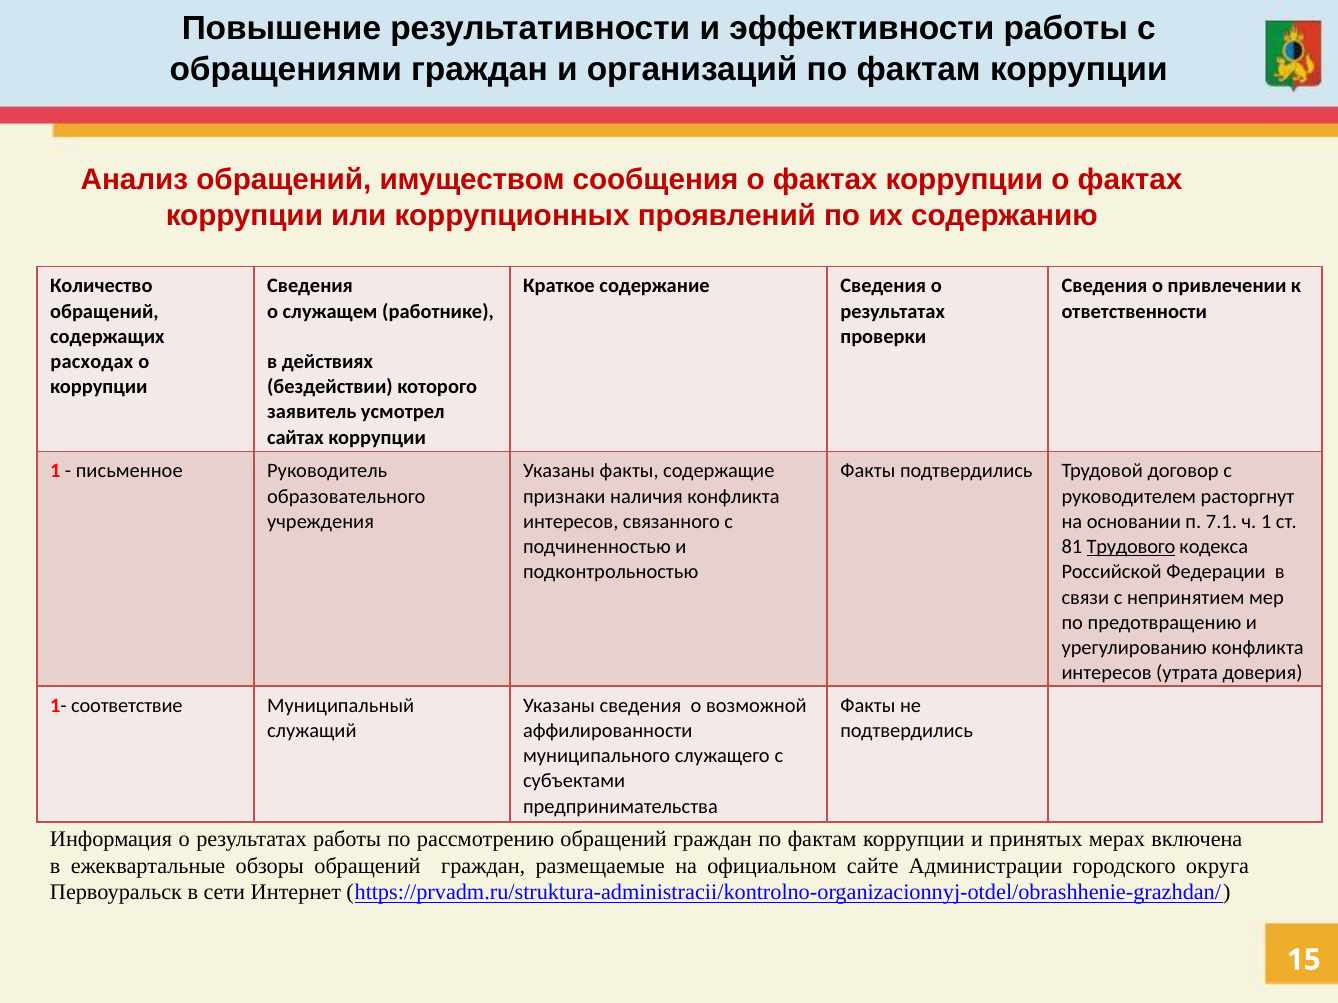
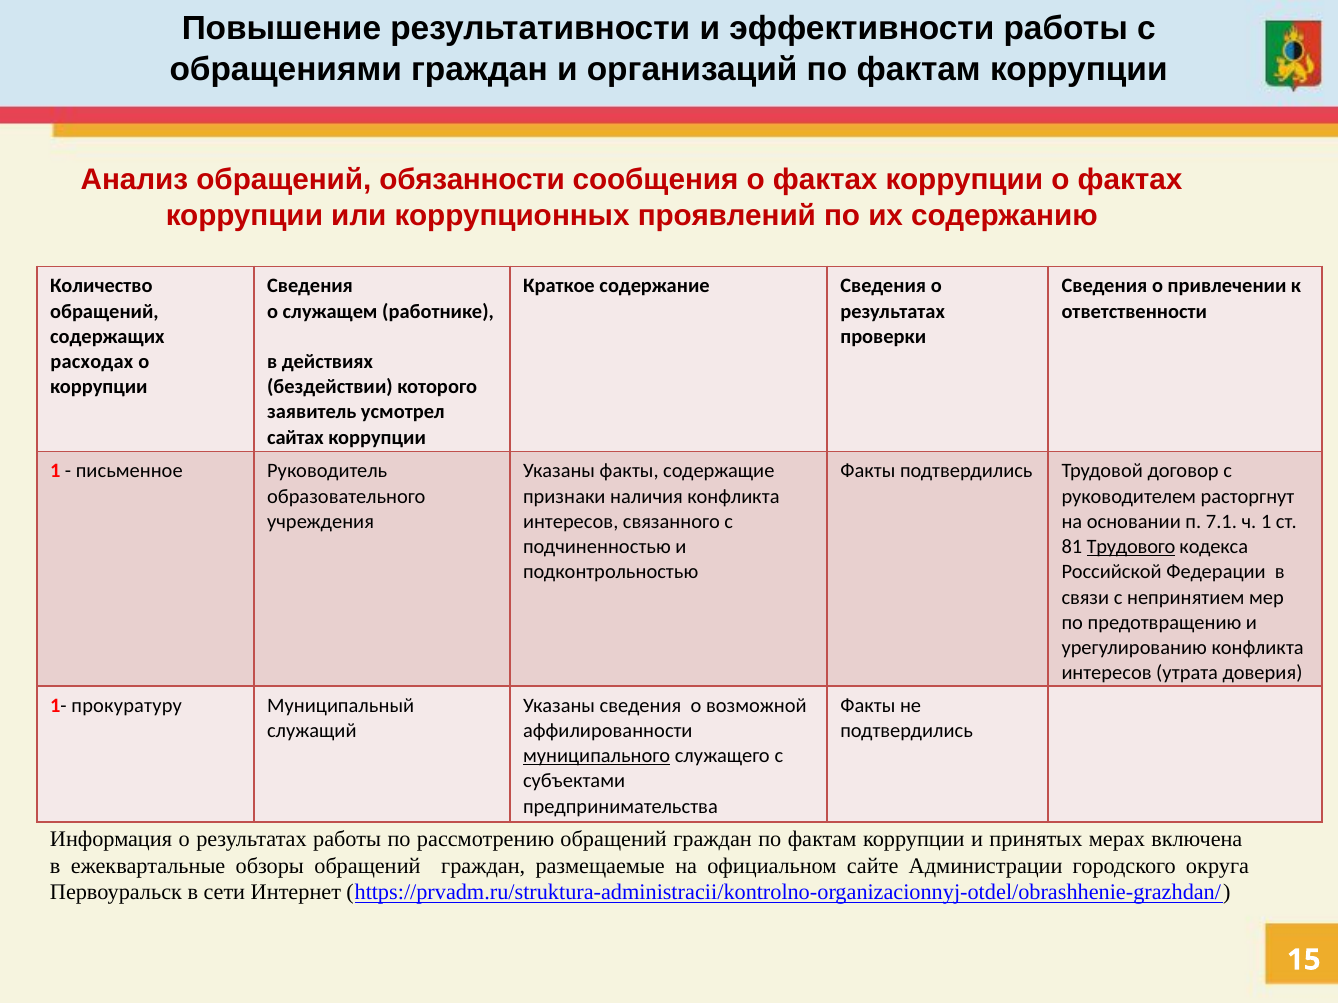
имуществом: имуществом -> обязанности (472, 180)
соответствие: соответствие -> прокуратуру (127, 706)
муниципального underline: none -> present (597, 756)
